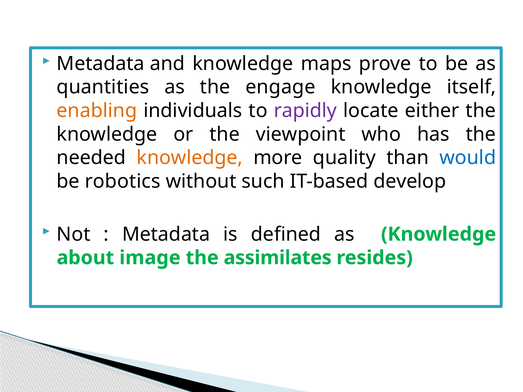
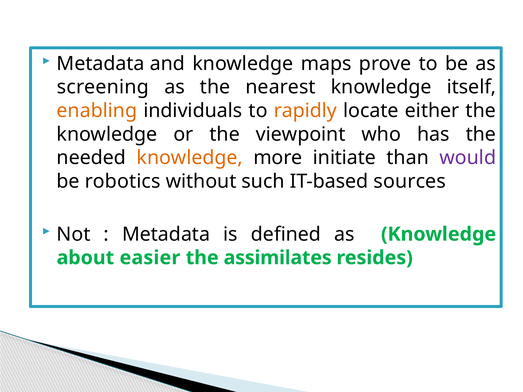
quantities: quantities -> screening (103, 87)
engage: engage -> nearest (281, 87)
rapidly colour: purple -> orange (305, 111)
quality: quality -> initiate (344, 158)
would colour: blue -> purple (468, 158)
develop: develop -> sources (410, 181)
image: image -> easier (150, 258)
